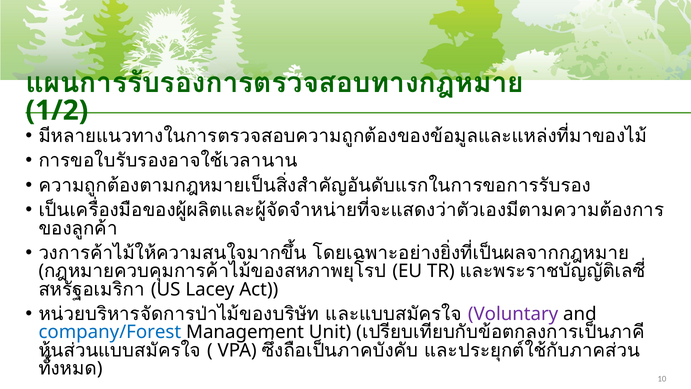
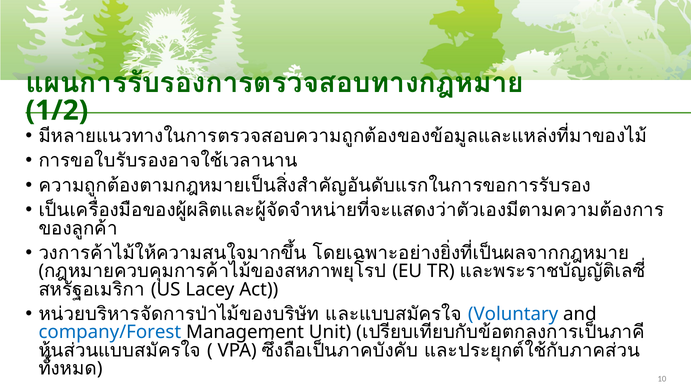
Voluntary colour: purple -> blue (513, 314)
